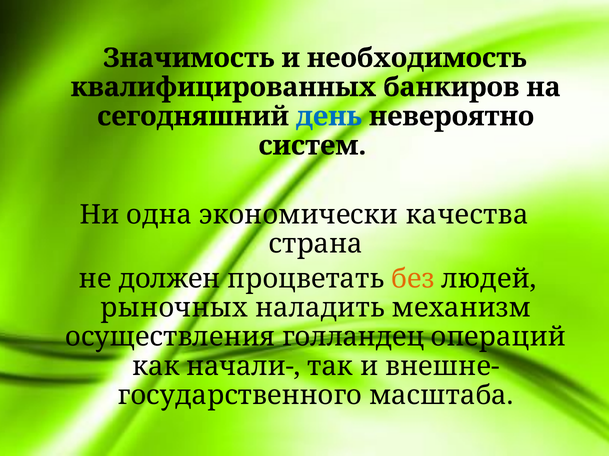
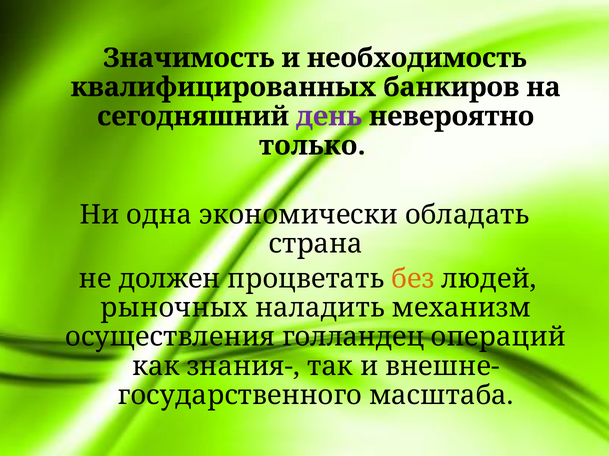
день colour: blue -> purple (329, 117)
систем: систем -> только (312, 146)
качества: качества -> обладать (467, 215)
начали-: начали- -> знания- (243, 367)
